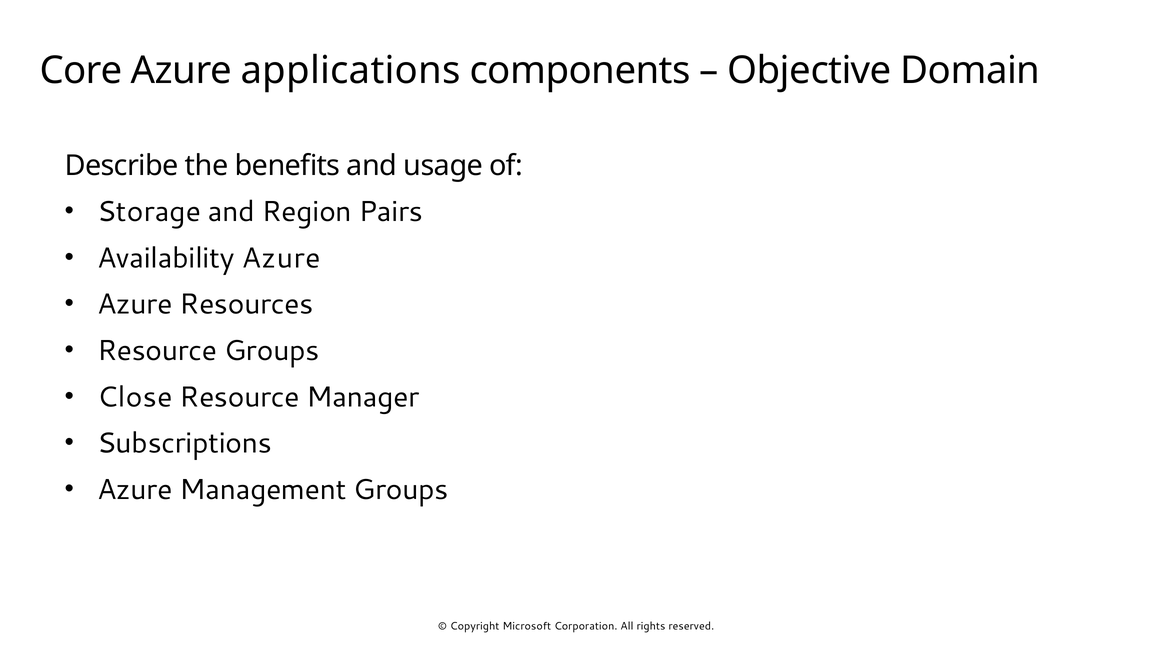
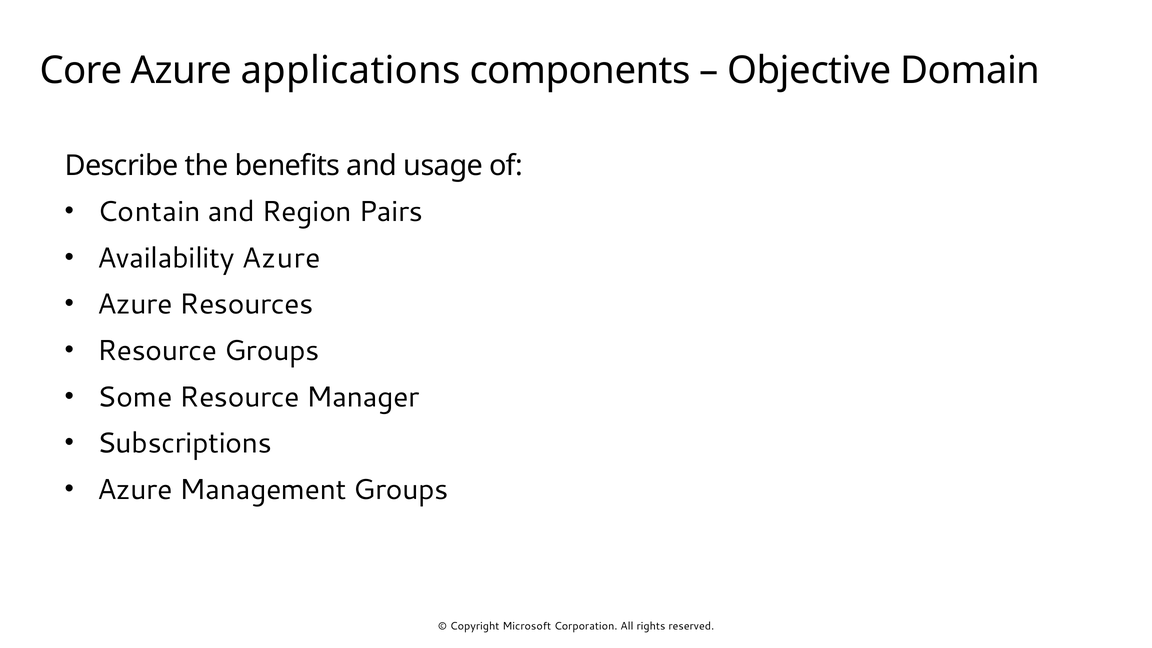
Storage: Storage -> Contain (149, 212)
Close: Close -> Some (135, 397)
